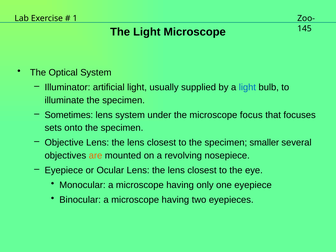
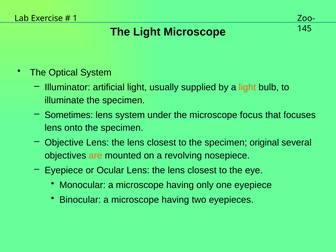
light colour: blue -> orange (247, 87)
sets: sets -> lens (53, 128)
smaller: smaller -> original (264, 143)
